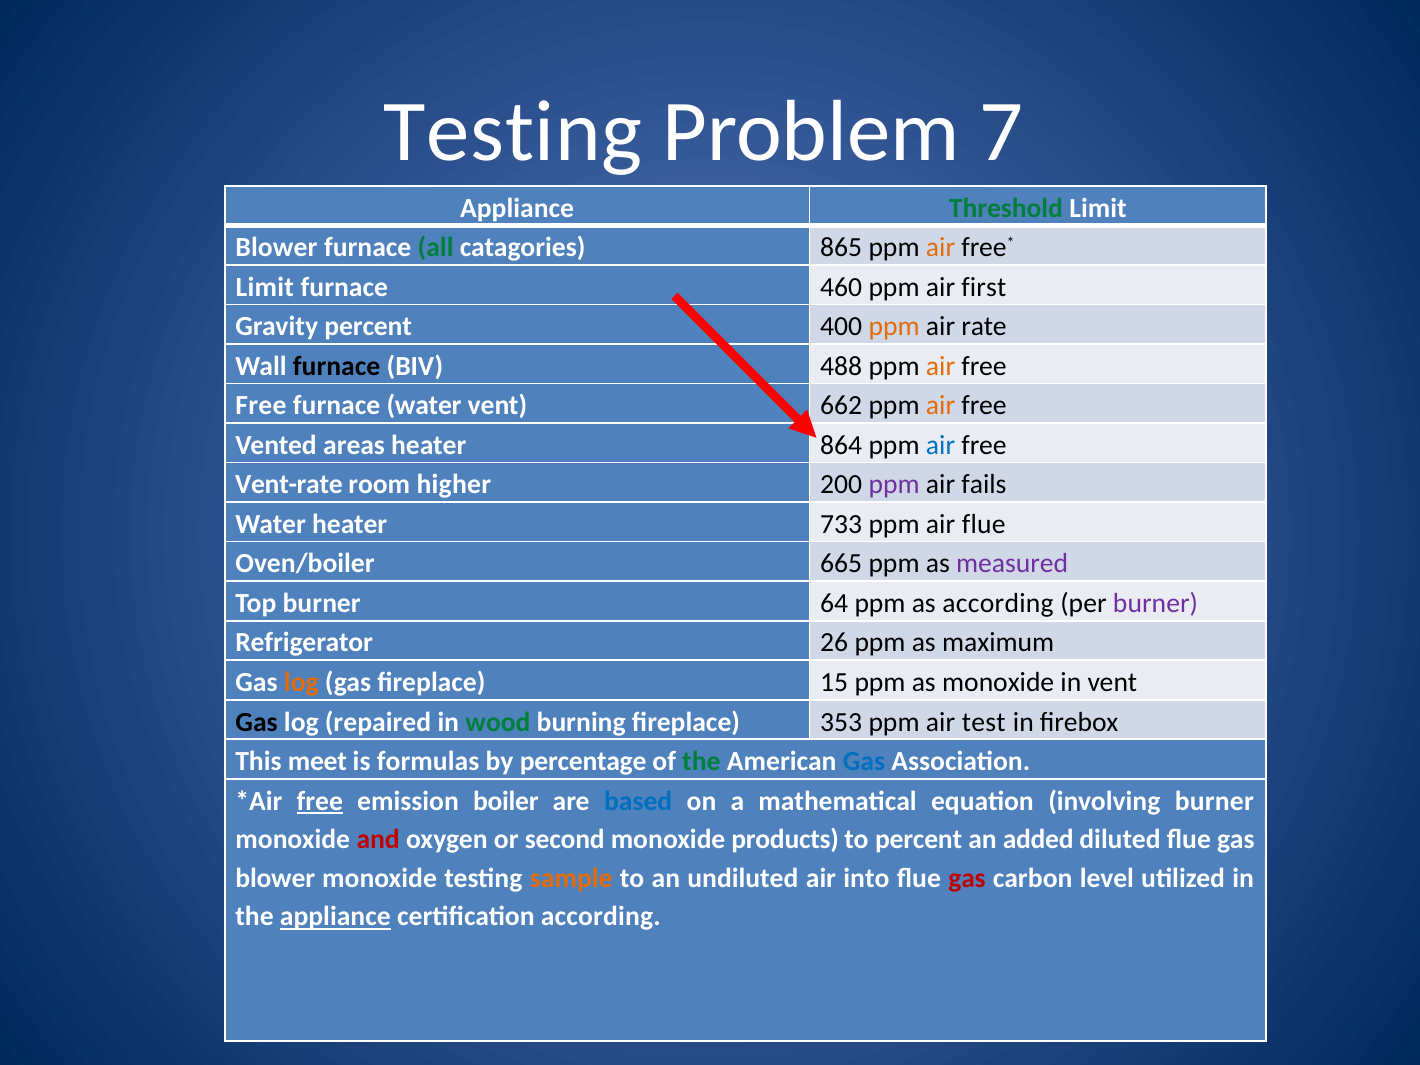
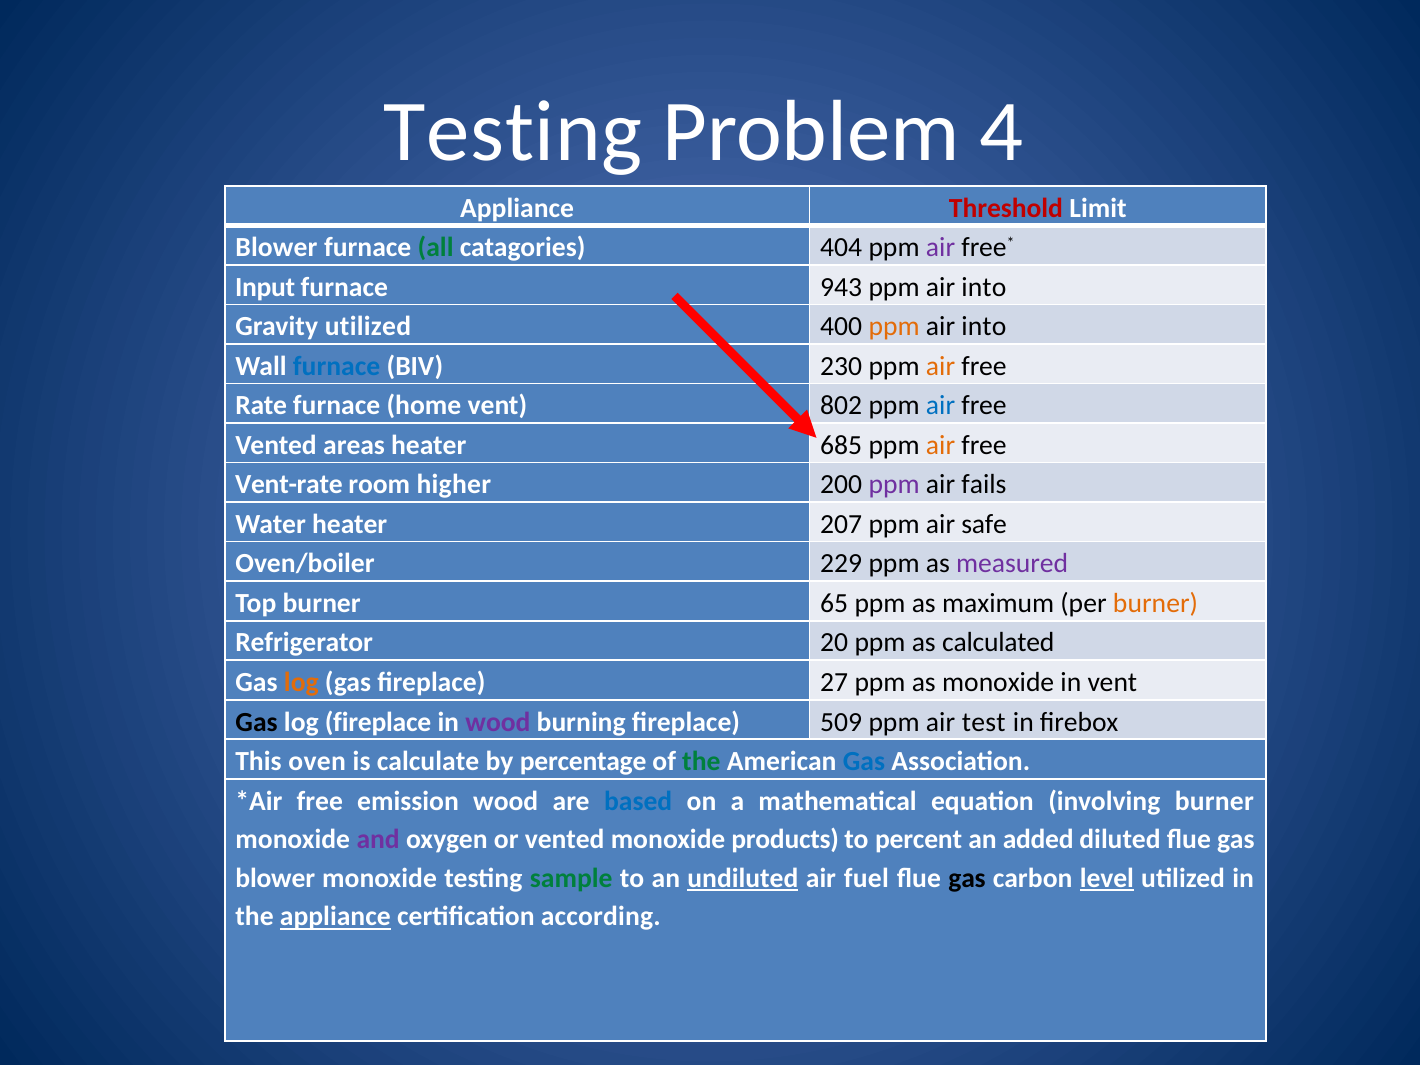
7: 7 -> 4 (1001, 132)
Threshold colour: green -> red (1006, 208)
865: 865 -> 404 (841, 248)
air colour: orange -> purple (941, 248)
Limit: Limit -> Input (265, 287)
460: 460 -> 943 (841, 287)
first: first -> into (984, 287)
Gravity percent: percent -> utilized (368, 327)
rate: rate -> into (984, 327)
furnace colour: black -> blue (337, 366)
488: 488 -> 230 (841, 366)
Free: Free -> Rate (261, 406)
furnace water: water -> home (424, 406)
662: 662 -> 802 (841, 406)
air colour: orange -> blue (941, 406)
864: 864 -> 685 (841, 445)
air colour: blue -> orange (941, 445)
733: 733 -> 207 (841, 524)
air flue: flue -> safe (984, 524)
665: 665 -> 229 (841, 564)
64: 64 -> 65 (834, 603)
as according: according -> maximum (998, 603)
burner colour: purple -> orange (1156, 603)
26: 26 -> 20 (834, 643)
maximum: maximum -> calculated (998, 643)
15: 15 -> 27 (834, 682)
log repaired: repaired -> fireplace (378, 722)
wood colour: green -> purple (498, 722)
353: 353 -> 509 (841, 722)
meet: meet -> oven (317, 761)
formulas: formulas -> calculate (428, 761)
free underline: present -> none (320, 801)
emission boiler: boiler -> wood (506, 801)
and colour: red -> purple (378, 840)
or second: second -> vented (565, 840)
sample colour: orange -> green (571, 878)
undiluted underline: none -> present (743, 878)
into: into -> fuel (866, 878)
gas colour: red -> black (967, 878)
level underline: none -> present (1107, 878)
